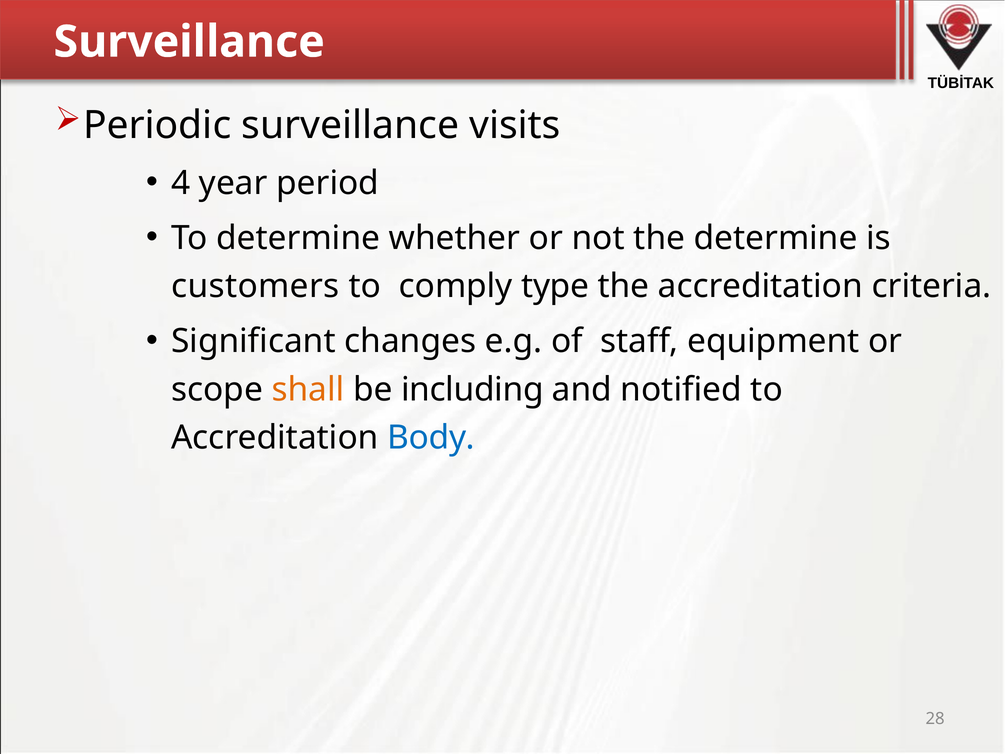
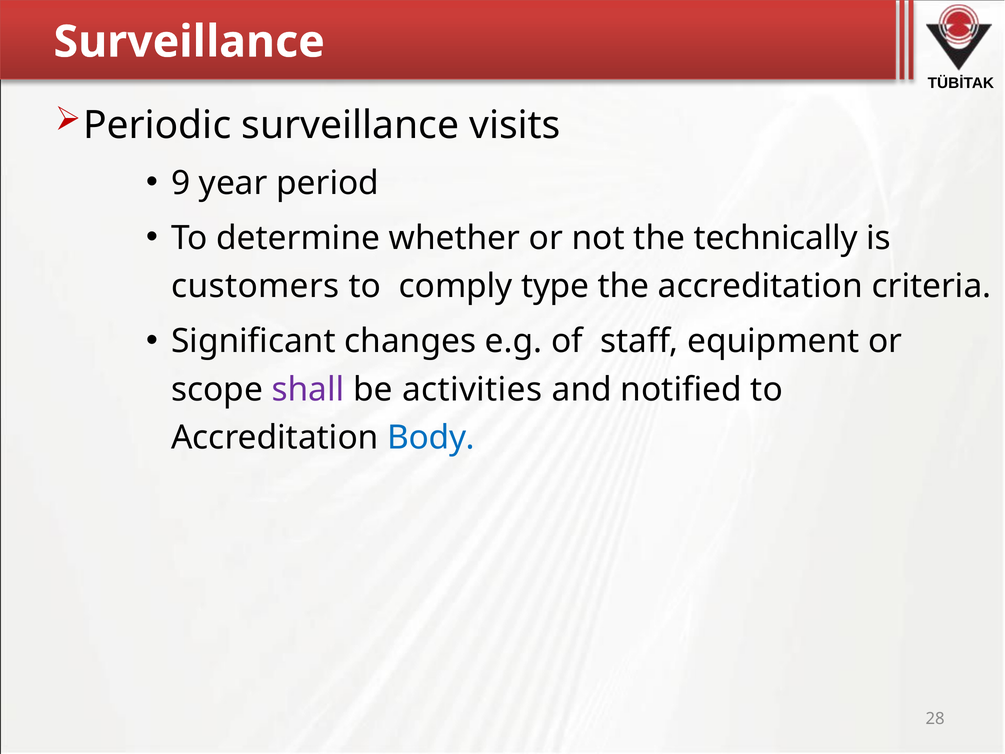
4: 4 -> 9 (181, 183)
the determine: determine -> technically (776, 238)
shall colour: orange -> purple (308, 389)
including: including -> activities (472, 389)
